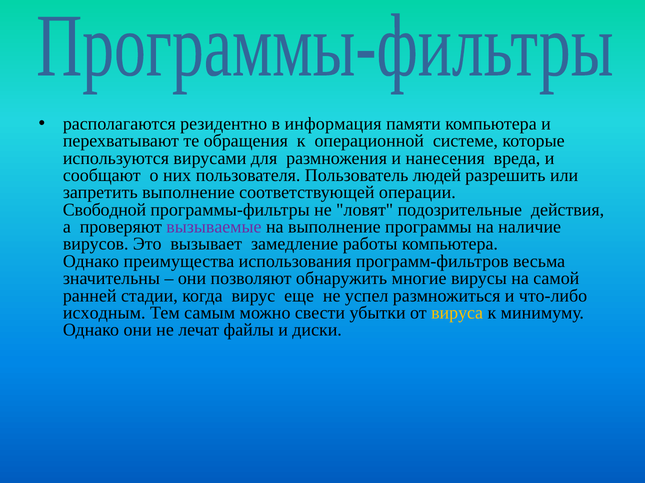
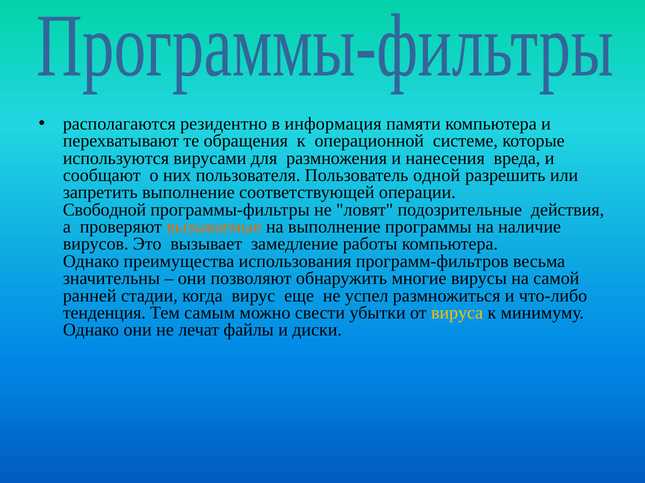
людей: людей -> одной (437, 176)
вызываемые colour: purple -> orange (214, 227)
исходным: исходным -> тенденция (104, 313)
